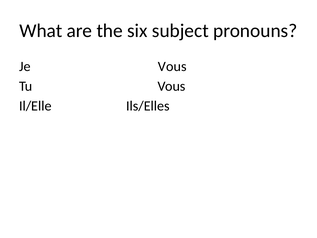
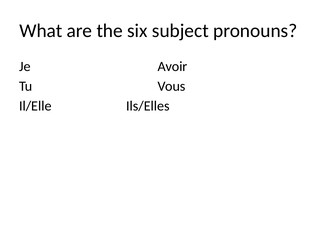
Je Vous: Vous -> Avoir (172, 67)
